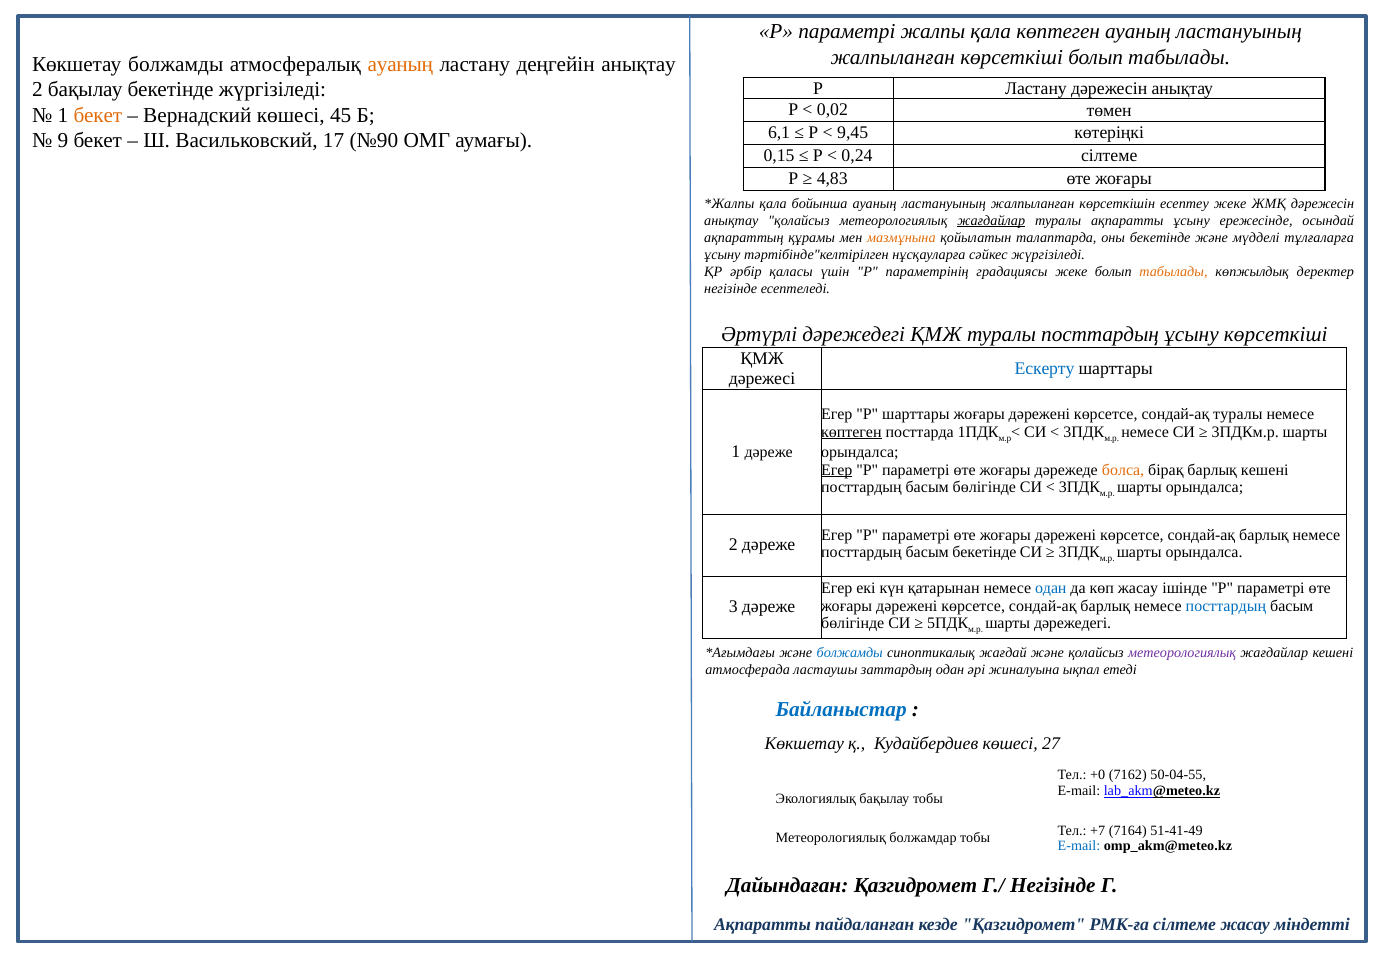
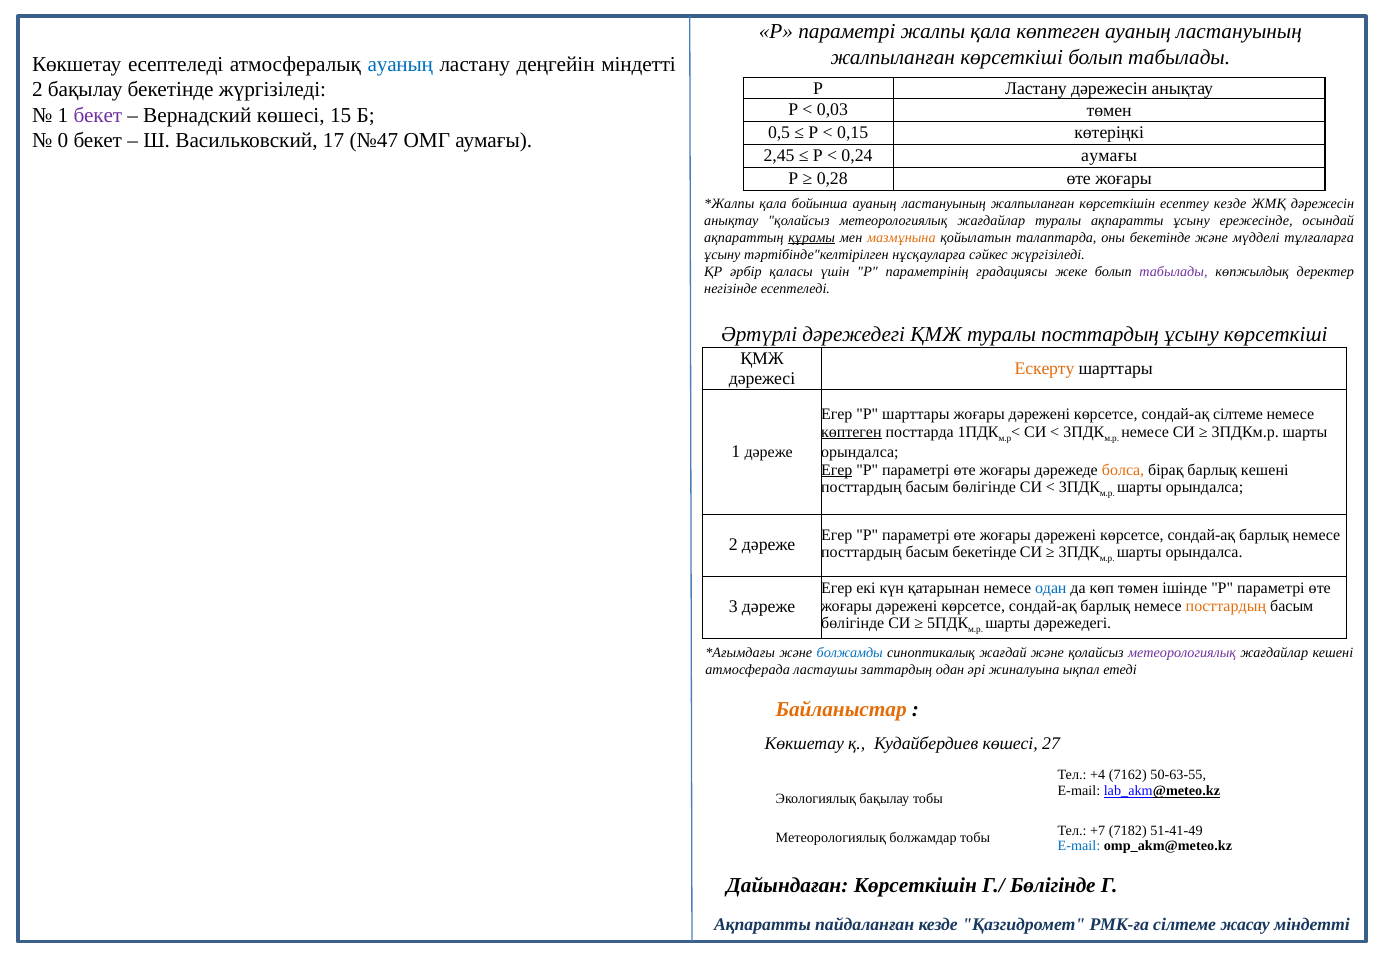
Көкшетау болжамды: болжамды -> есептеледі (176, 64)
ауаның colour: orange -> blue (400, 64)
деңгейін анықтау: анықтау -> міндетті (639, 64)
0,02: 0,02 -> 0,03 (832, 110)
бекет colour: orange -> purple (98, 115)
45: 45 -> 15 (341, 115)
6,1: 6,1 -> 0,5 (779, 133)
9,45: 9,45 -> 0,15 (853, 133)
9: 9 -> 0 (63, 141)
№90: №90 -> №47 (374, 141)
0,15: 0,15 -> 2,45 (779, 156)
0,24 сілтеме: сілтеме -> аумағы (1109, 156)
4,83: 4,83 -> 0,28 (832, 179)
есептеу жеке: жеке -> кезде (1230, 203)
жағдайлар underline: present -> none (991, 220)
құрамы underline: none -> present (812, 237)
табылады colour: orange -> purple (1174, 271)
Ескерту colour: blue -> orange (1045, 369)
сондай-ақ туралы: туралы -> сілтеме (1238, 414)
көп жасау: жасау -> төмен (1138, 588)
посттардың colour: blue -> orange (1226, 606)
Байланыстар colour: blue -> orange (841, 710)
+0: +0 -> +4 (1098, 775)
50-04-55: 50-04-55 -> 50-63-55 (1178, 775)
7164: 7164 -> 7182 (1128, 831)
Дайындаған Қазгидромет: Қазгидромет -> Көрсеткішін (915, 886)
Г./ Негізінде: Негізінде -> Бөлігінде (1053, 886)
